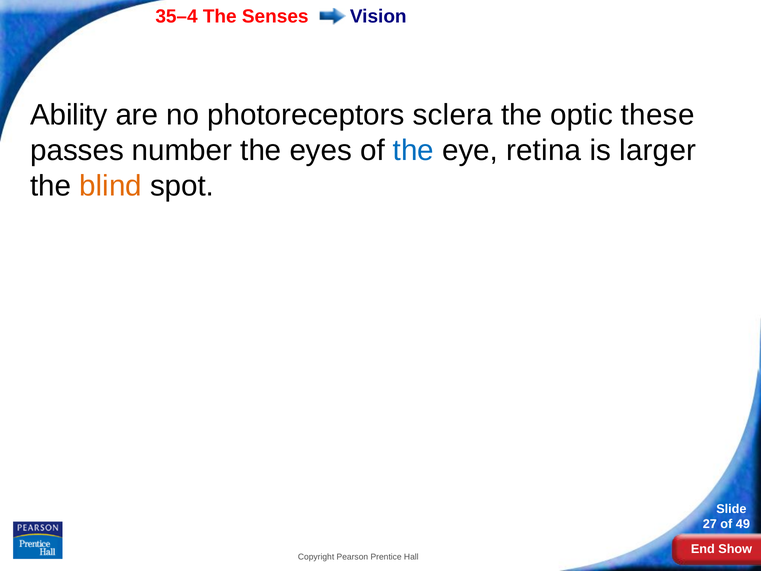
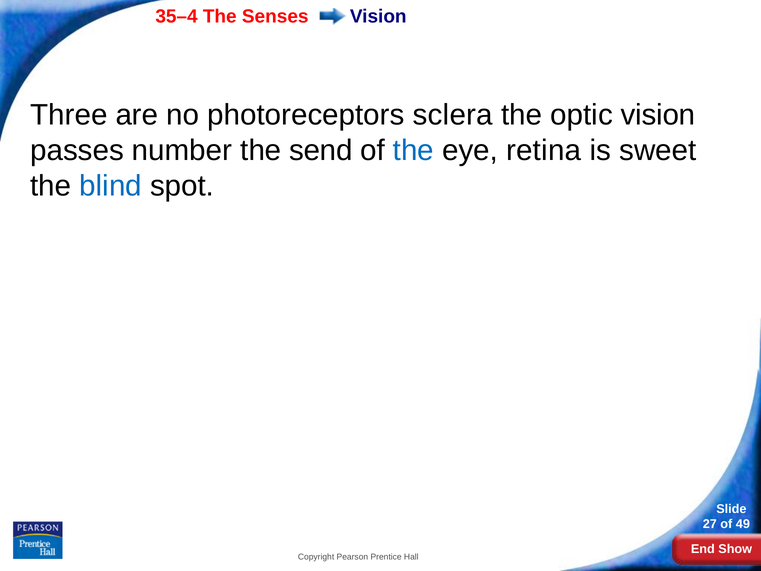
Ability: Ability -> Three (69, 115)
optic these: these -> vision (658, 115)
eyes: eyes -> send (321, 150)
larger: larger -> sweet (658, 150)
blind colour: orange -> blue (111, 186)
